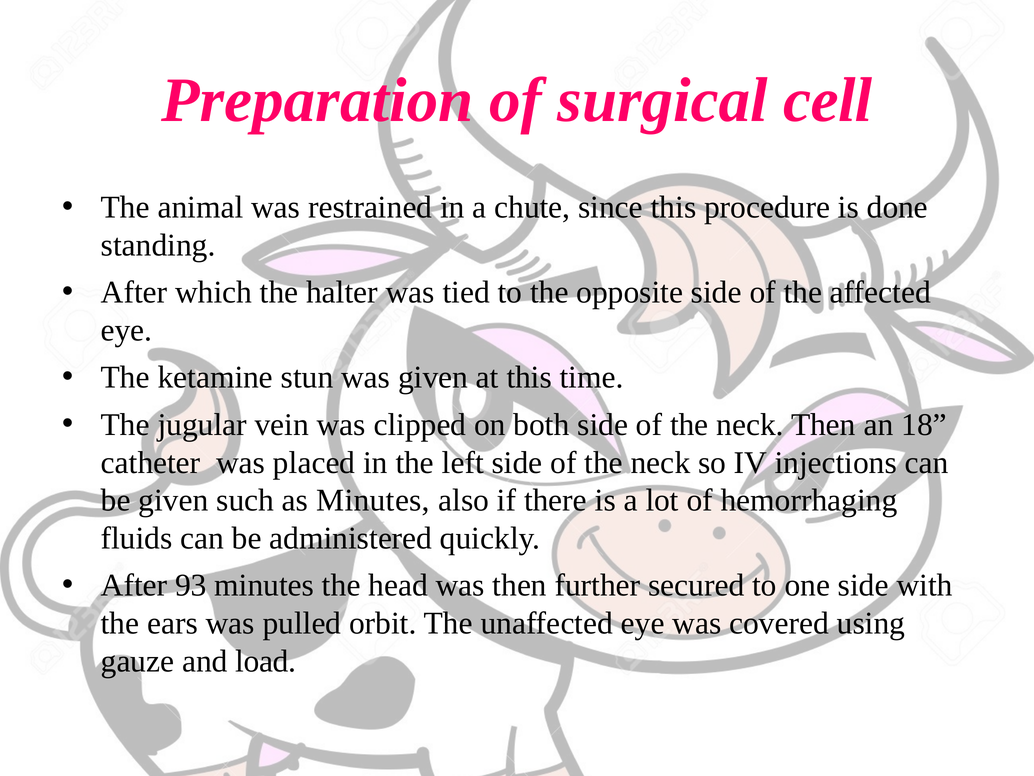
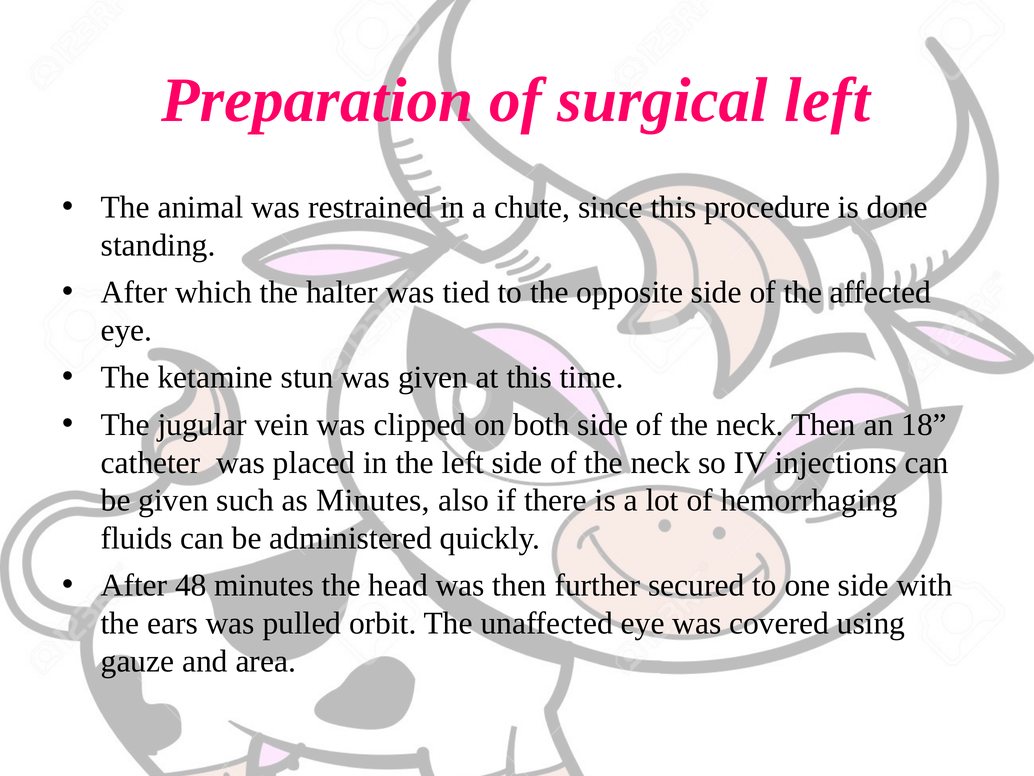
surgical cell: cell -> left (827, 100)
93: 93 -> 48 (191, 585)
load: load -> area (266, 661)
